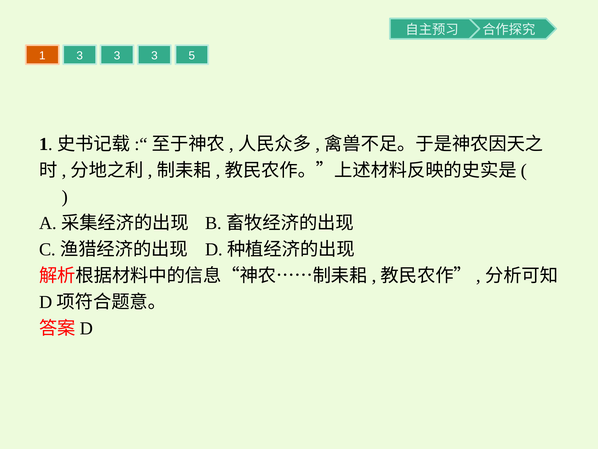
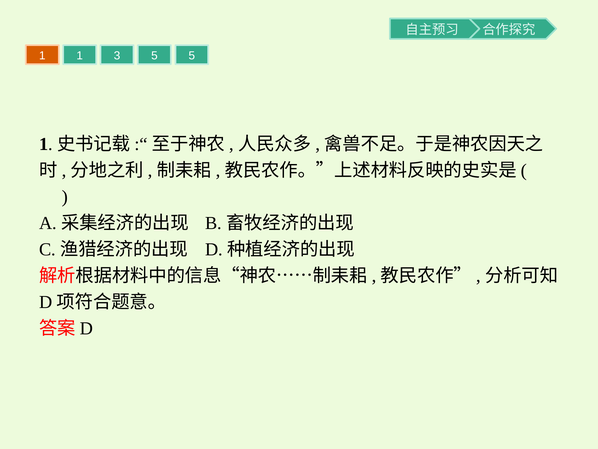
1 3: 3 -> 1 (80, 55)
3: 3 -> 5 (154, 55)
